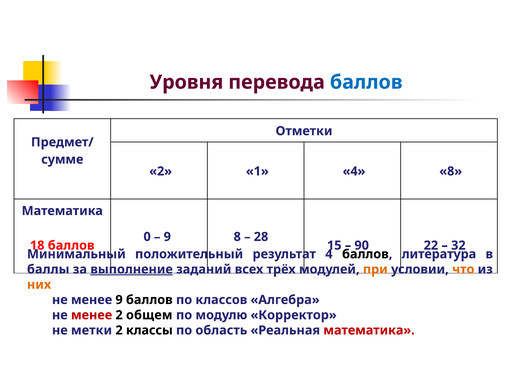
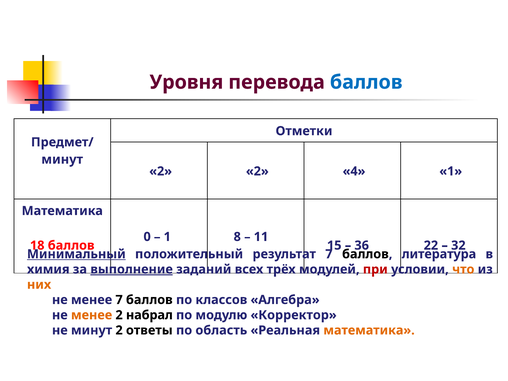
сумме: сумме -> минут (62, 159)
2 1: 1 -> 2 (257, 171)
4 8: 8 -> 1 (451, 171)
9: 9 -> 1 (167, 237)
28: 28 -> 11 (261, 237)
90: 90 -> 36 (362, 245)
Минимальный underline: none -> present (76, 254)
результат 4: 4 -> 7 (329, 254)
баллы: баллы -> химия (48, 269)
при colour: orange -> red (375, 269)
менее 9: 9 -> 7 (119, 300)
менее colour: red -> orange (92, 315)
общем: общем -> набрал (149, 315)
не метки: метки -> минут (92, 330)
классы: классы -> ответы (149, 330)
математика colour: red -> orange (369, 330)
